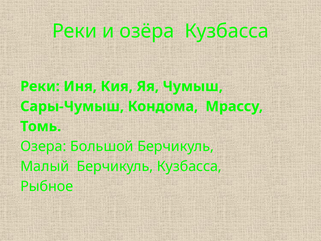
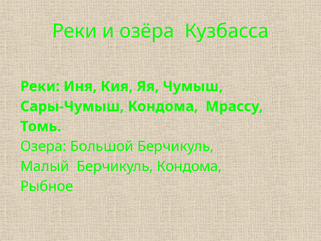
Берчикуль Кузбасса: Кузбасса -> Кондома (189, 166)
